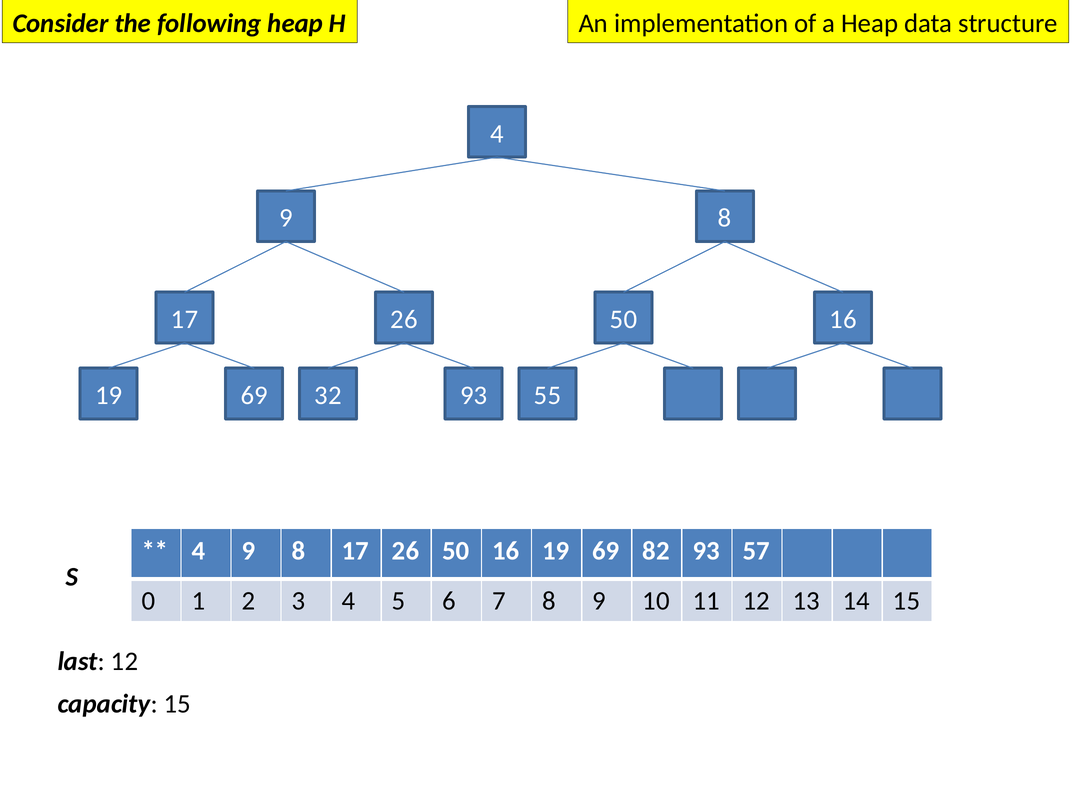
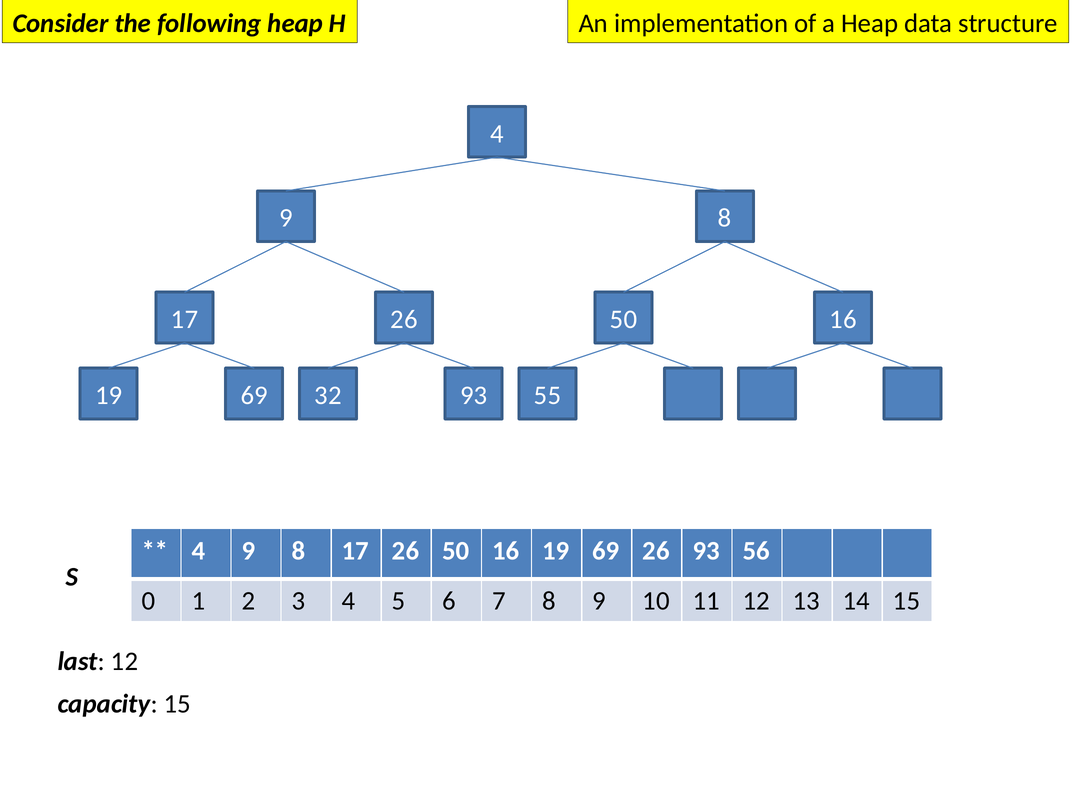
16 19 69 82: 82 -> 26 (656, 551)
57: 57 -> 56 (756, 551)
